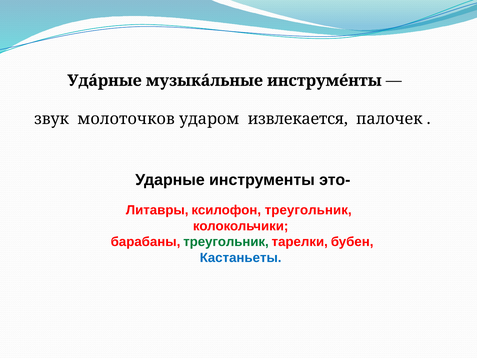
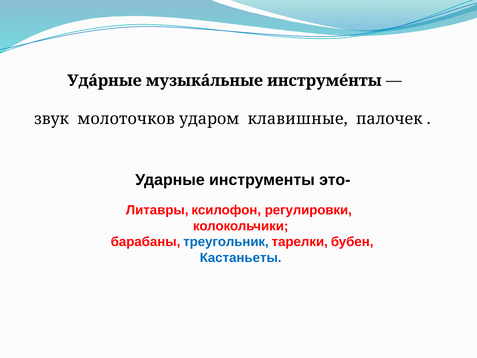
извлекается: извлекается -> клавишные (298, 119)
ксилофон треугольник: треугольник -> регулировки (308, 210)
треугольник colour: green -> blue (226, 242)
